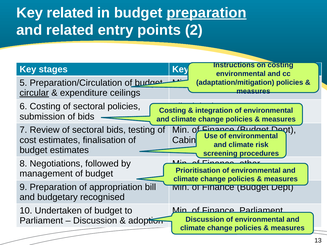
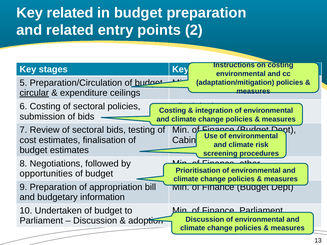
preparation underline: present -> none (206, 13)
management: management -> opportunities (46, 174)
recognised: recognised -> information (102, 197)
